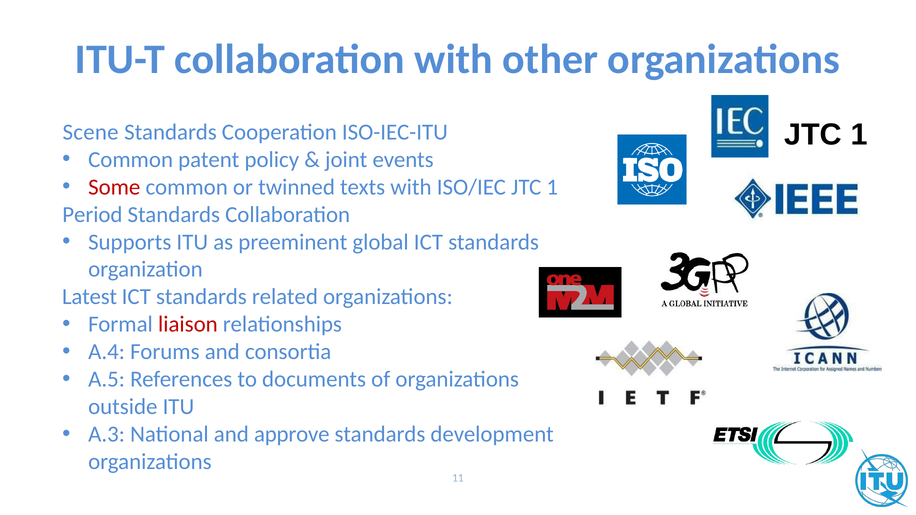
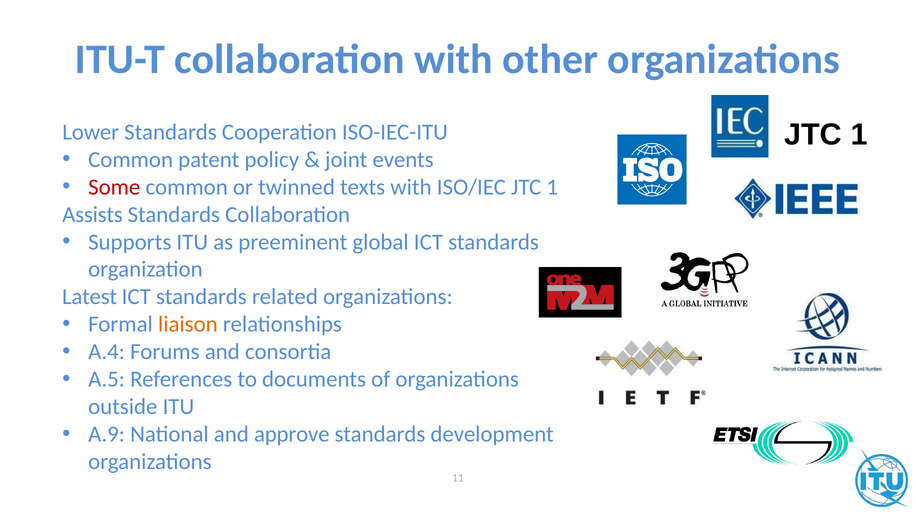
Scene: Scene -> Lower (91, 132)
Period: Period -> Assists (92, 215)
liaison colour: red -> orange (188, 325)
A.3: A.3 -> A.9 (107, 434)
